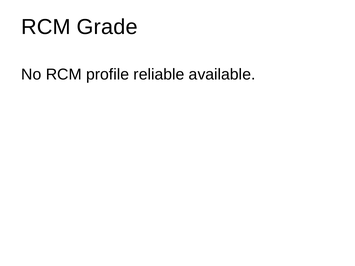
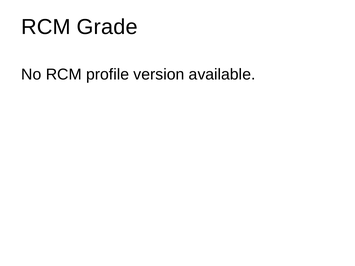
reliable: reliable -> version (159, 74)
